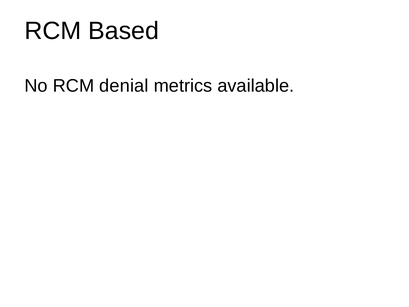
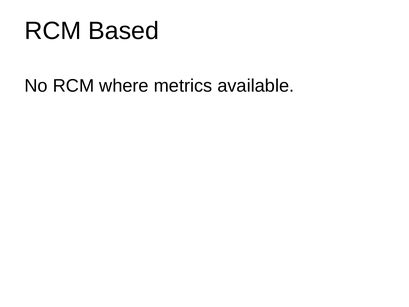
denial: denial -> where (124, 86)
